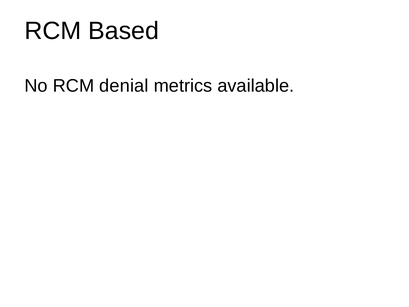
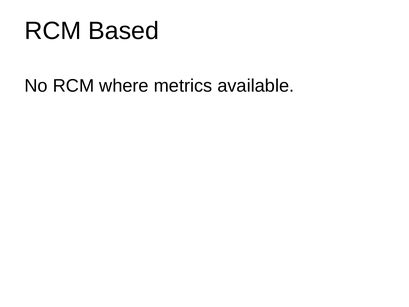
denial: denial -> where (124, 86)
